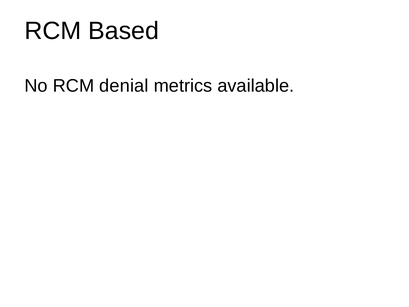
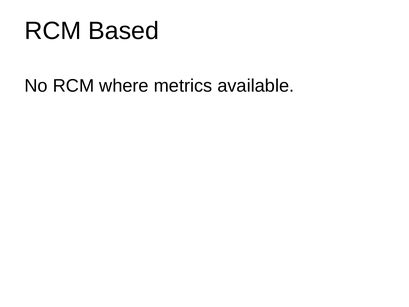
denial: denial -> where (124, 86)
